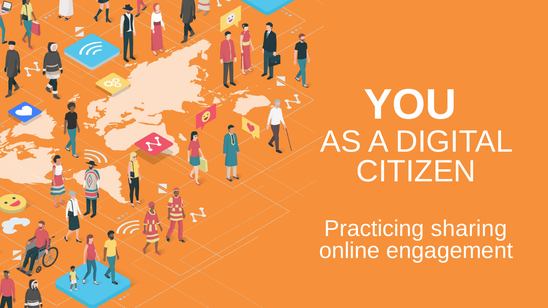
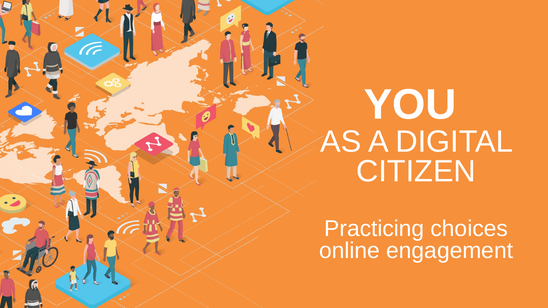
sharing: sharing -> choices (469, 229)
